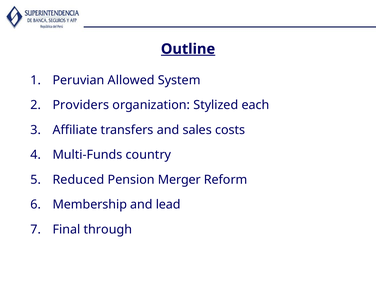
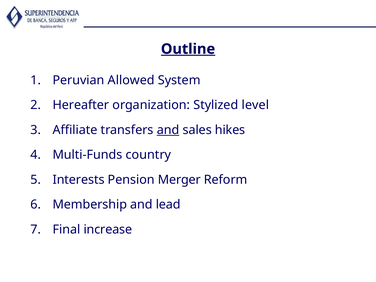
Providers: Providers -> Hereafter (81, 105)
each: each -> level (255, 105)
and underline: none -> present (168, 130)
costs: costs -> hikes (230, 130)
Reduced: Reduced -> Interests (79, 180)
through: through -> increase (108, 229)
